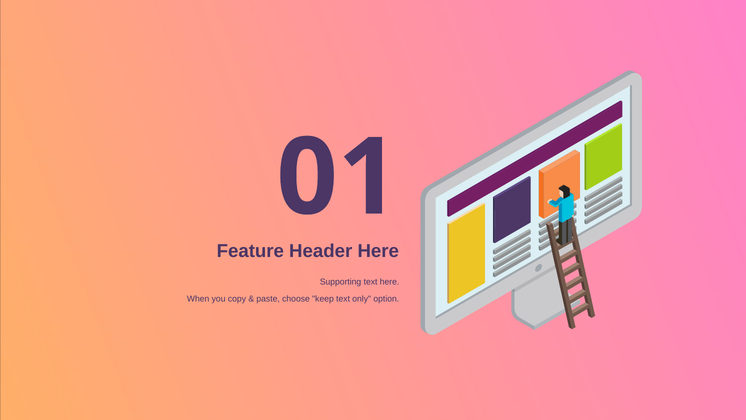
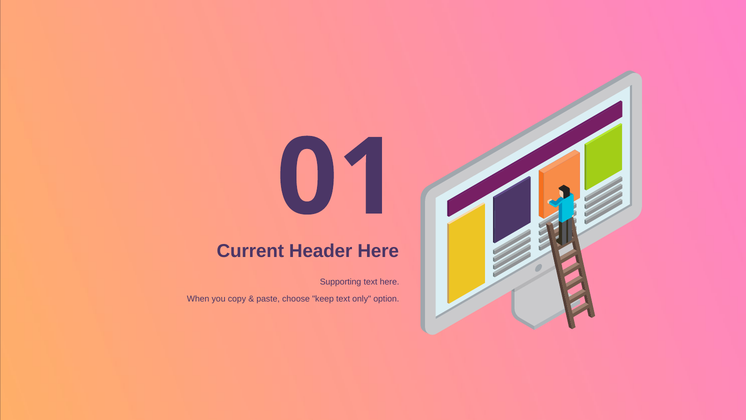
Feature: Feature -> Current (250, 251)
